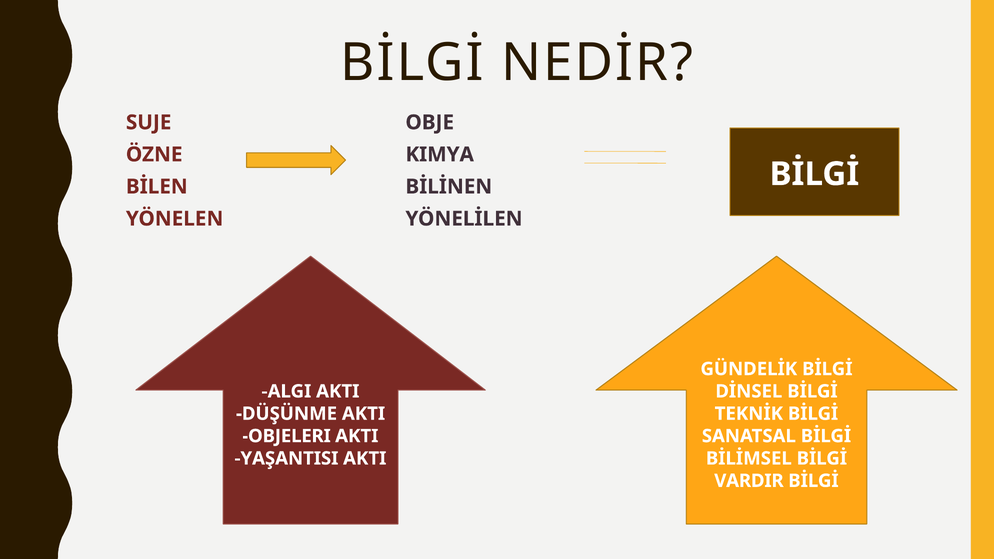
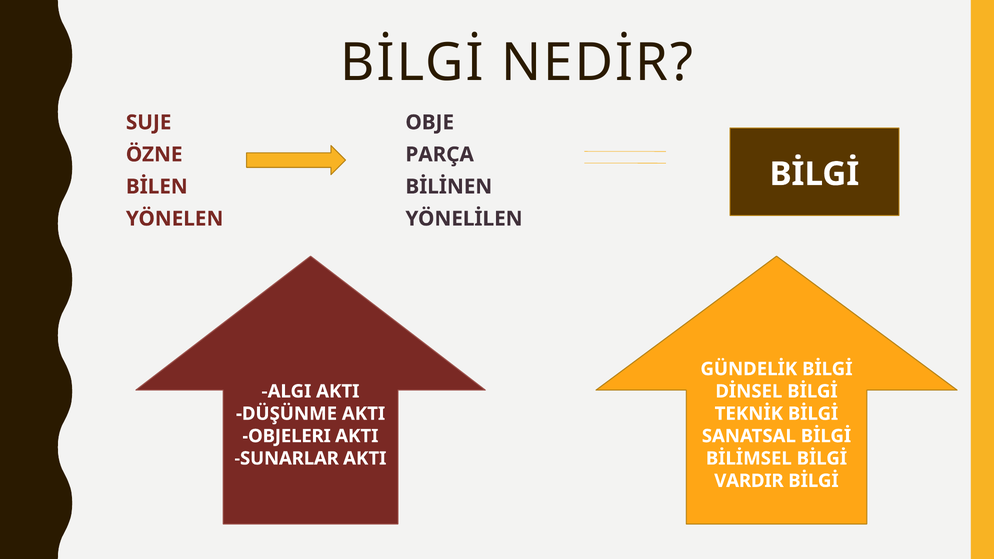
KIMYA: KIMYA -> PARÇA (440, 155)
YAŞANTISI: YAŞANTISI -> SUNARLAR (287, 459)
